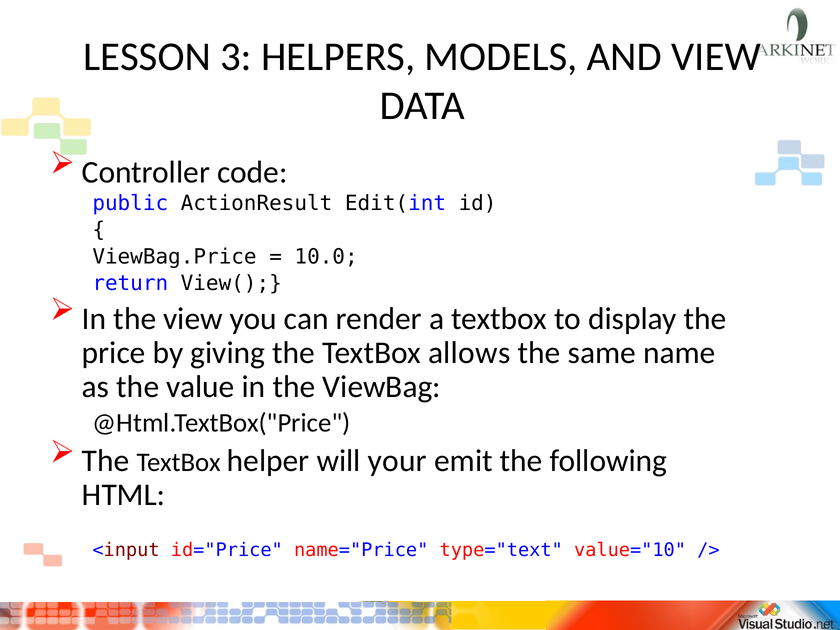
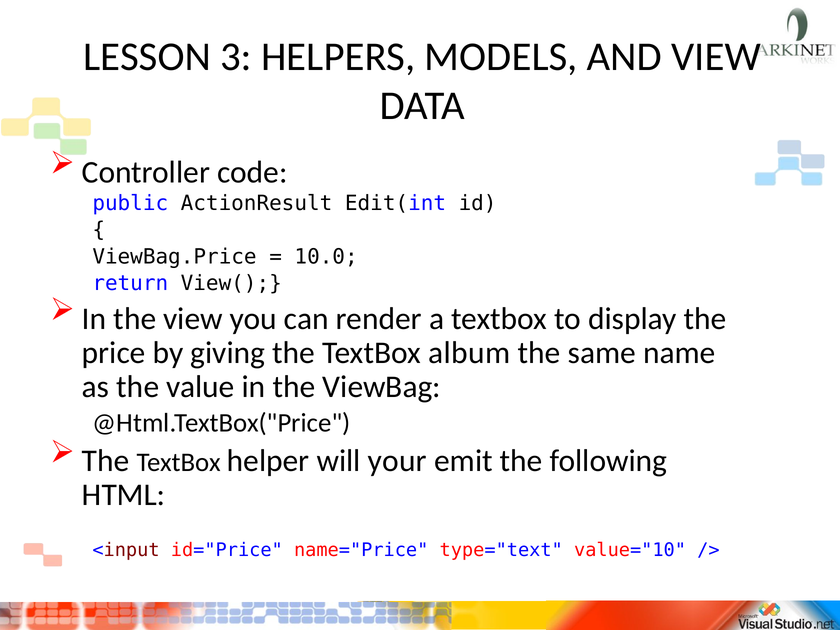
allows: allows -> album (469, 353)
